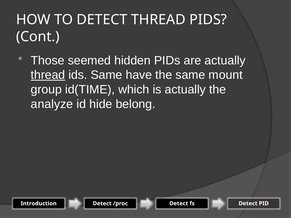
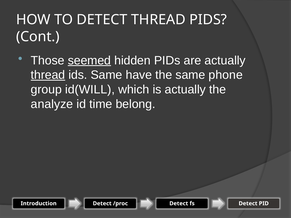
seemed underline: none -> present (89, 60)
mount: mount -> phone (226, 75)
id(TIME: id(TIME -> id(WILL (90, 90)
hide: hide -> time (101, 104)
